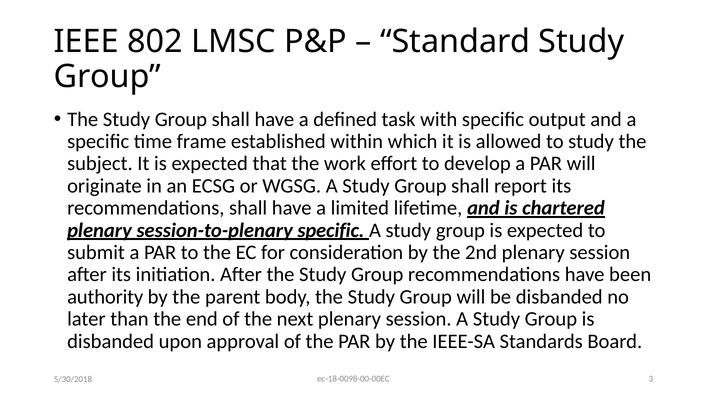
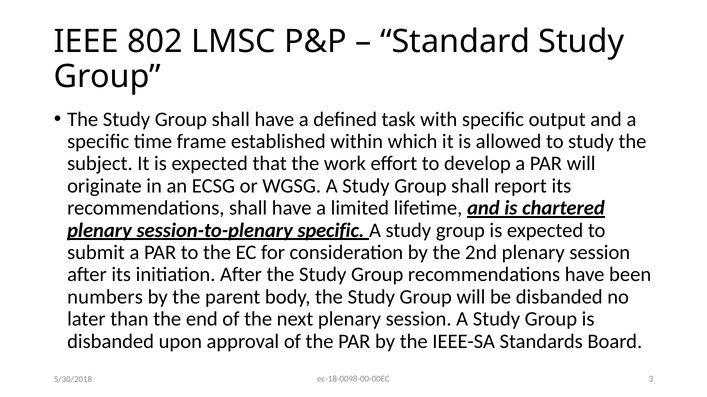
authority: authority -> numbers (105, 297)
